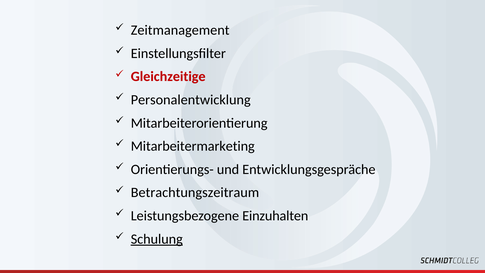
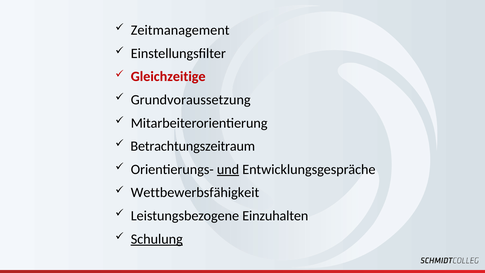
Personalentwicklung: Personalentwicklung -> Grundvoraussetzung (191, 100)
Mitarbeitermarketing: Mitarbeitermarketing -> Betrachtungszeitraum (193, 146)
und underline: none -> present (228, 169)
Betrachtungszeitraum: Betrachtungszeitraum -> Wettbewerbsfähigkeit (195, 193)
